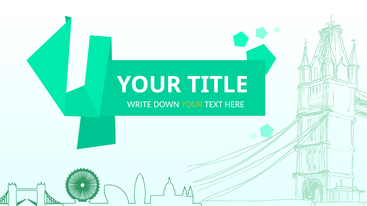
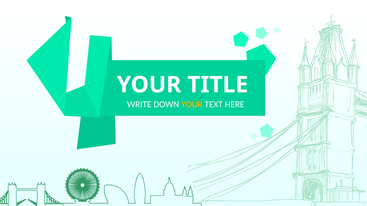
YOUR colour: light green -> yellow (192, 105)
